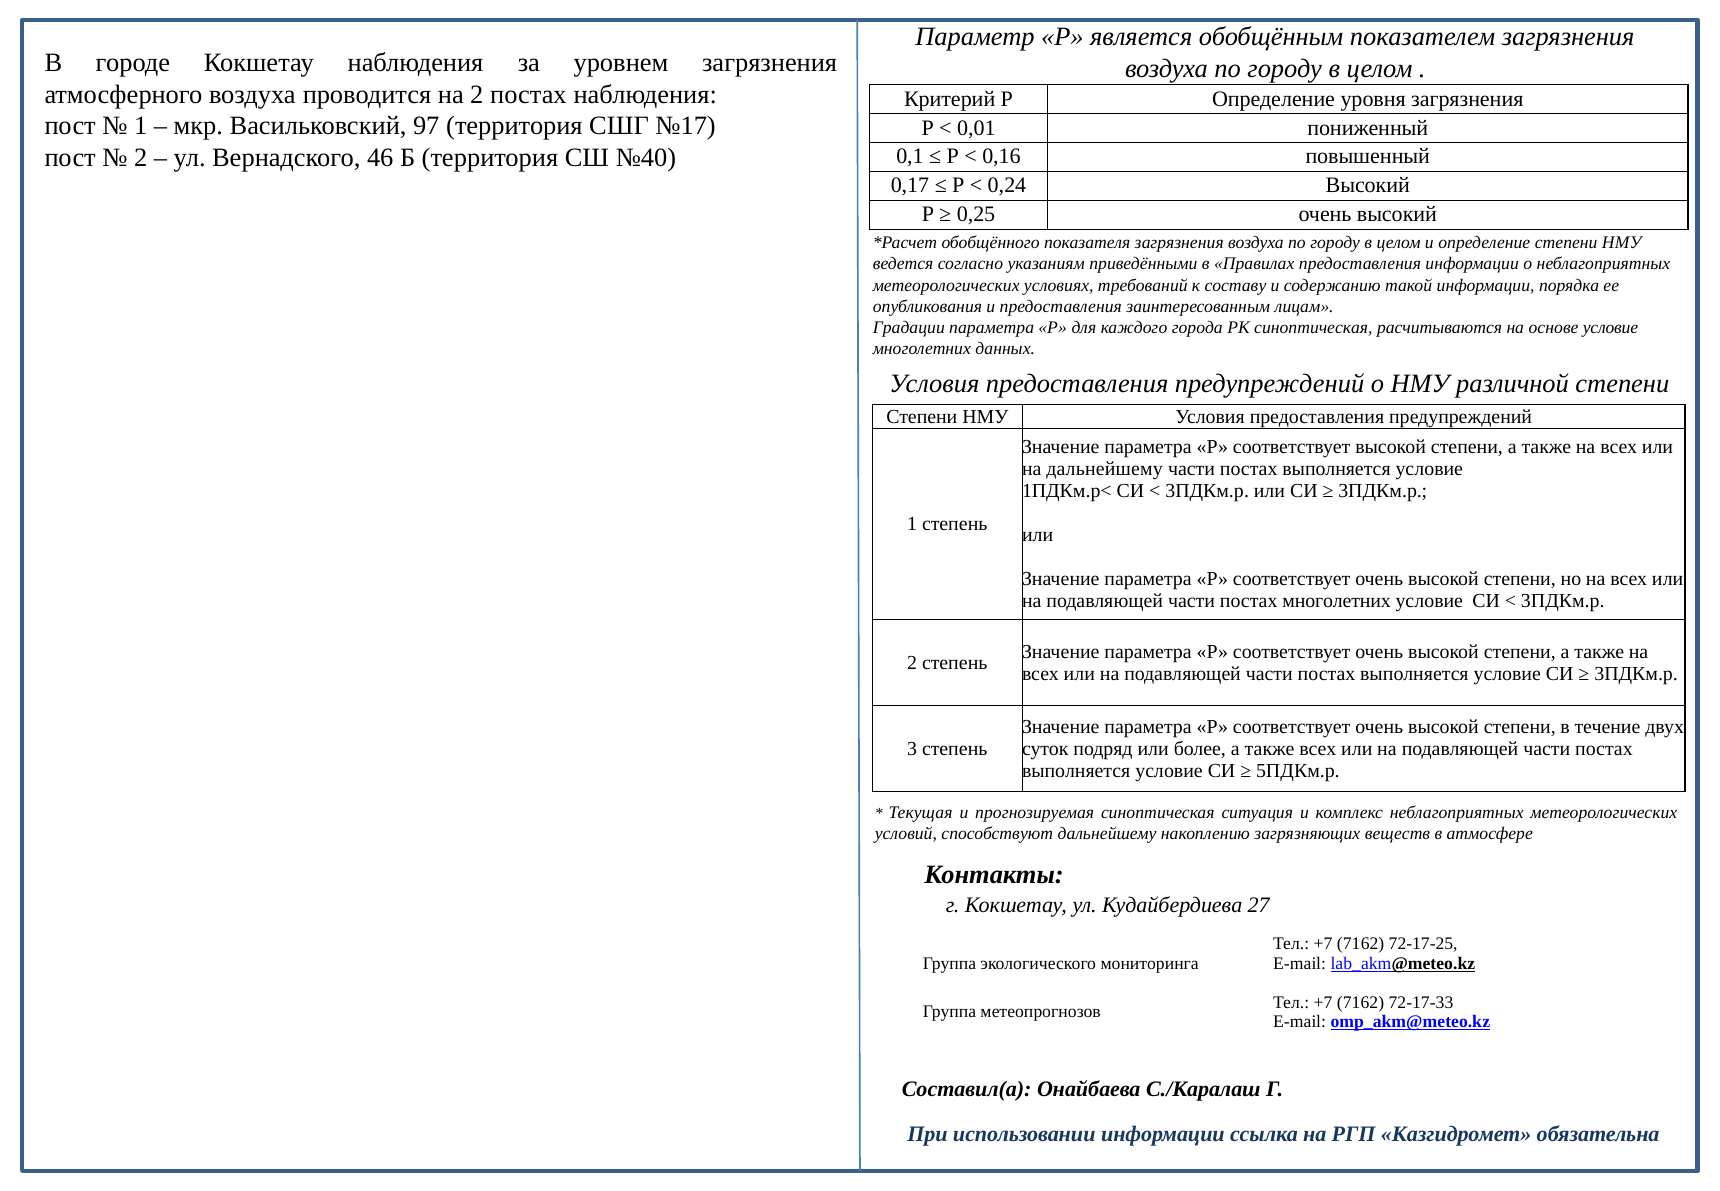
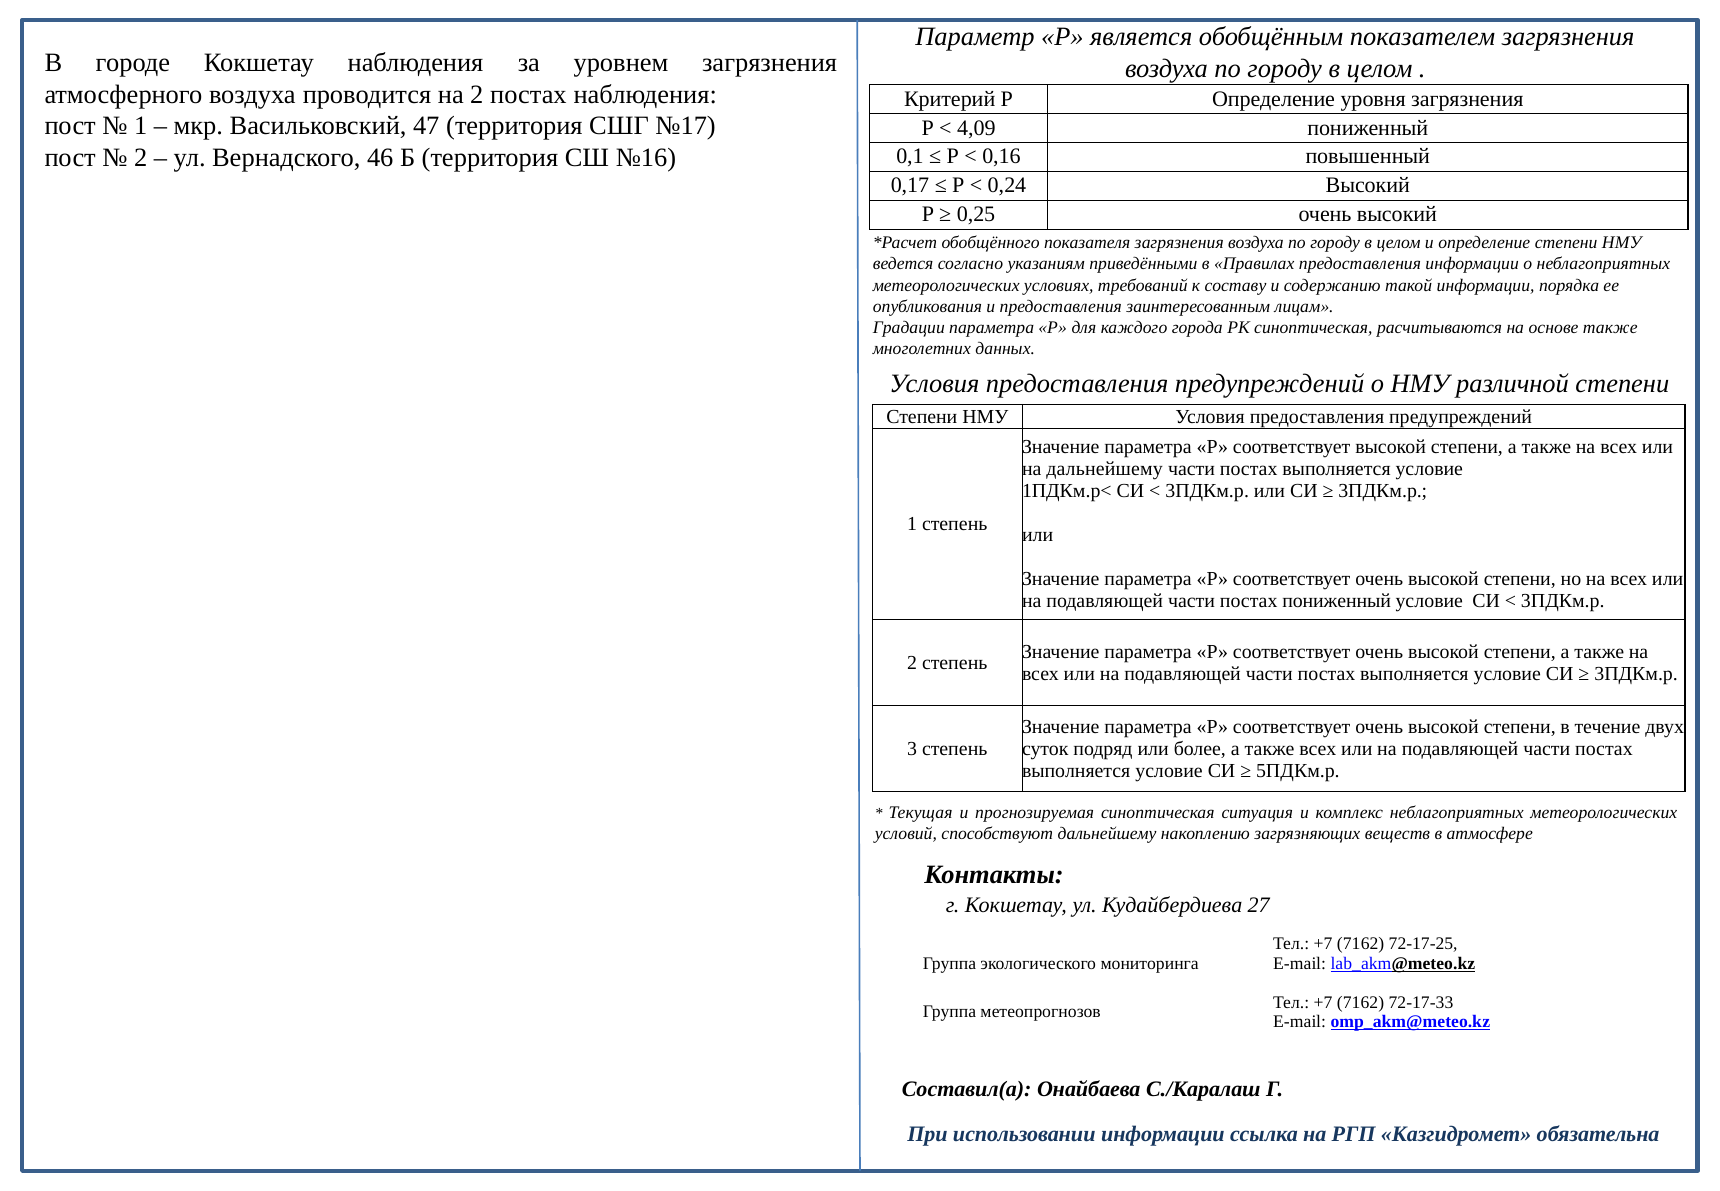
97: 97 -> 47 (426, 126)
0,01: 0,01 -> 4,09 (976, 128)
№40: №40 -> №16 (646, 158)
основе условие: условие -> также (1610, 327)
постах многолетних: многолетних -> пониженный (1337, 601)
